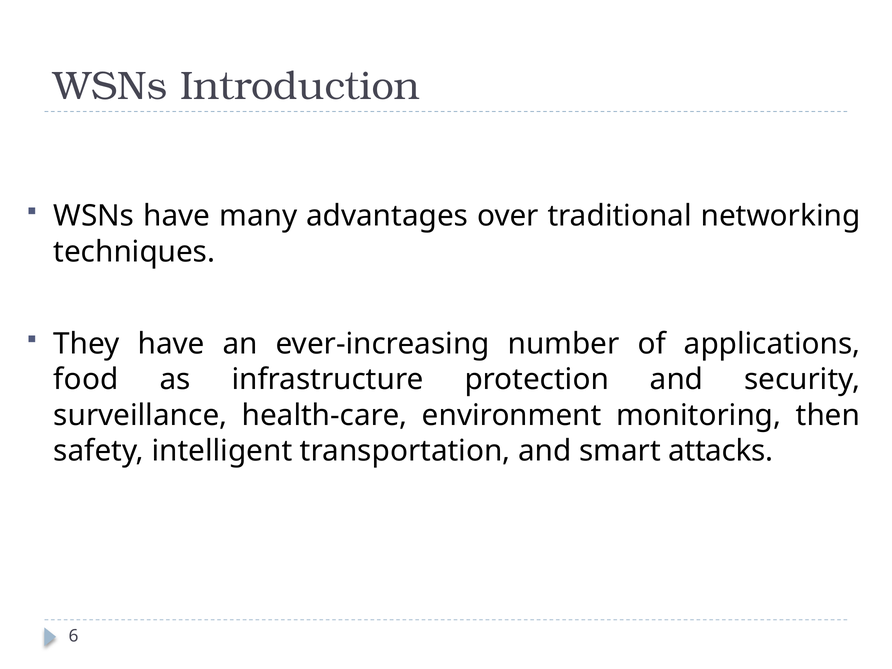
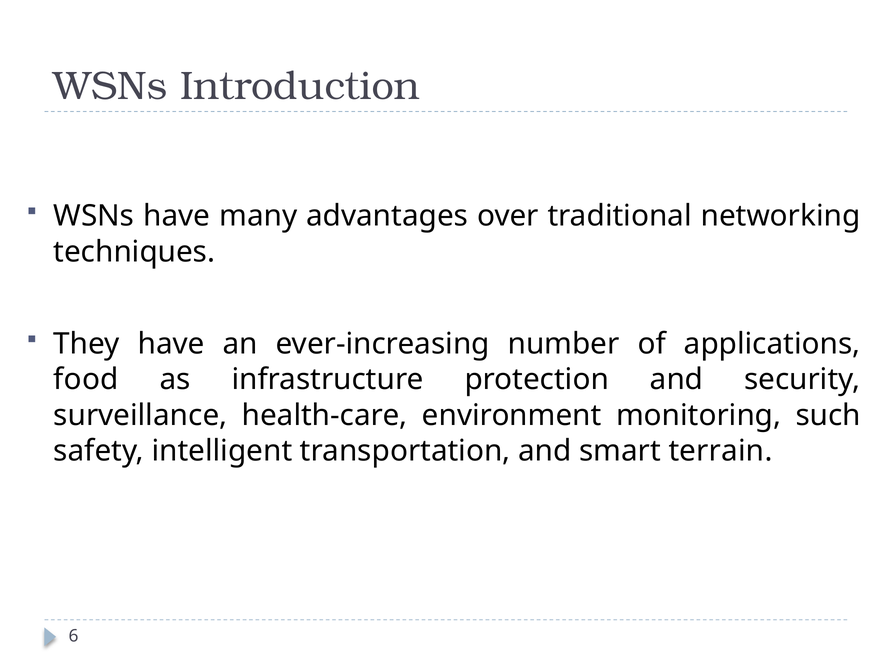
then: then -> such (828, 415)
attacks: attacks -> terrain (721, 451)
